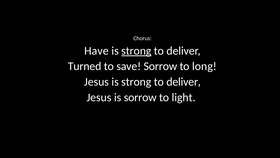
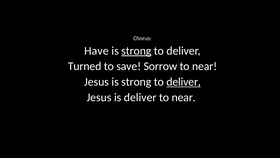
long: long -> near (205, 66)
deliver underline: none -> present (184, 82)
is sorrow: sorrow -> deliver (140, 97)
light: light -> near (184, 97)
